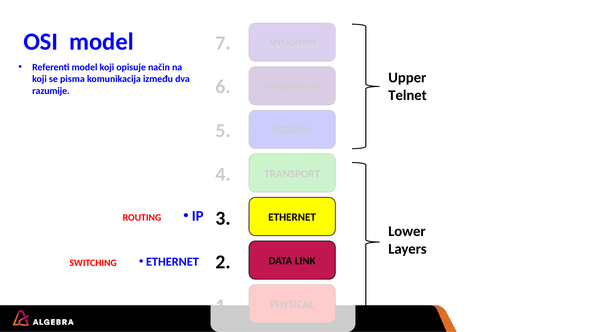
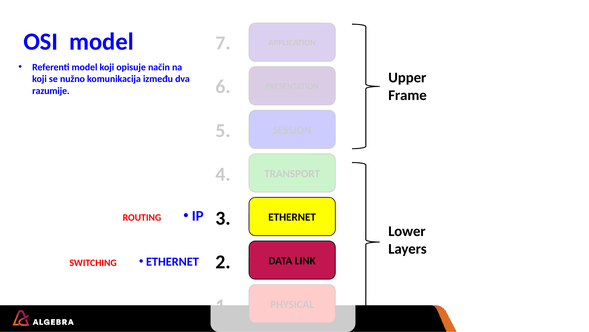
pisma: pisma -> nužno (72, 79)
Telnet: Telnet -> Frame (408, 95)
